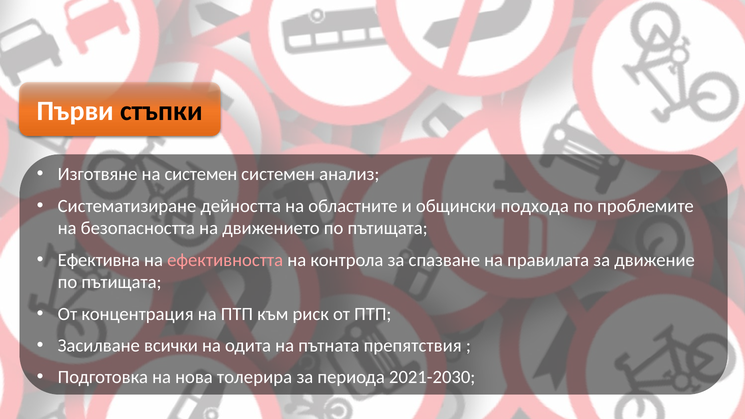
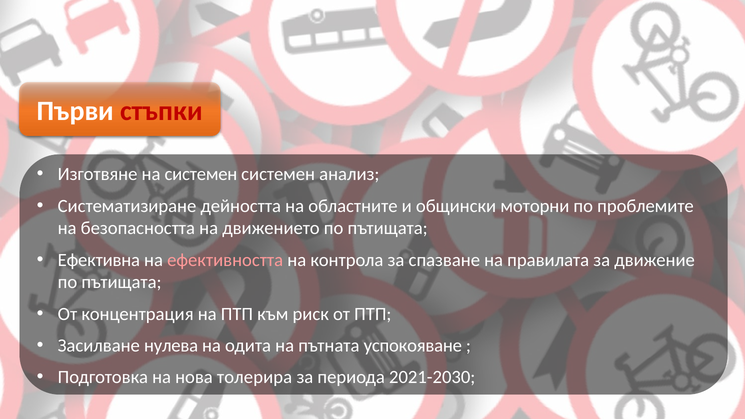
стъпки colour: black -> red (162, 111)
подхода: подхода -> моторни (535, 206)
всички: всички -> нулева (171, 346)
препятствия: препятствия -> успокояване (413, 346)
